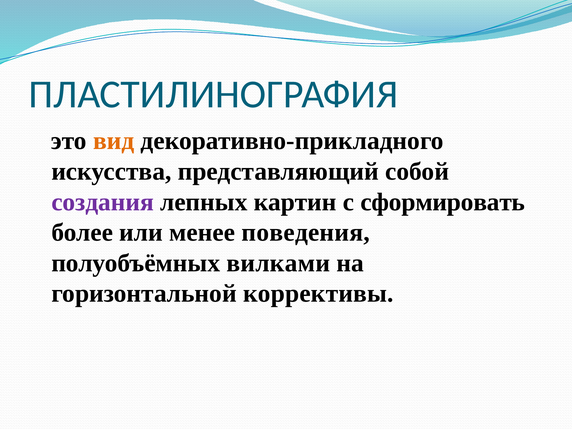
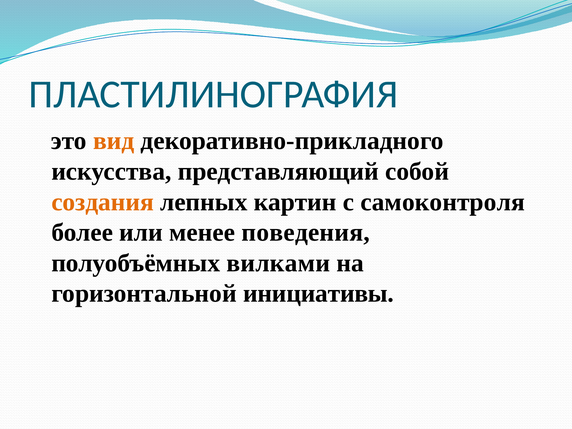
создания colour: purple -> orange (103, 202)
сформировать: сформировать -> самоконтроля (443, 202)
коррективы: коррективы -> инициативы (318, 293)
